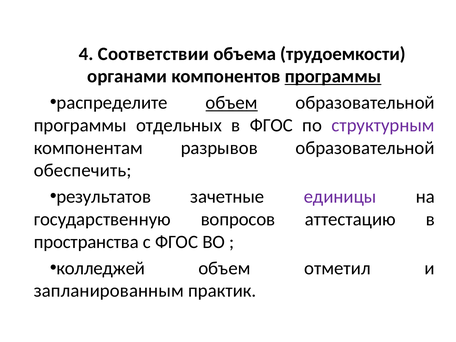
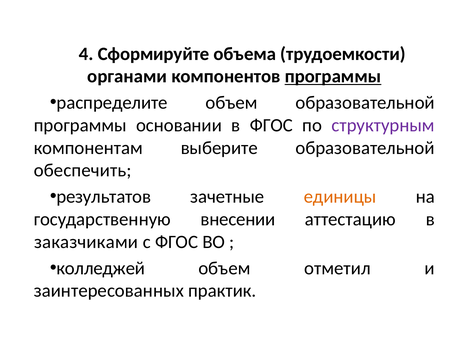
Соответствии: Соответствии -> Сформируйте (154, 54)
объем underline: present -> none (232, 103)
отдельных: отдельных -> основании (179, 125)
разрывов: разрывов -> выберите (219, 148)
единицы colour: purple -> orange (340, 197)
вопросов: вопросов -> внесении (238, 219)
пространства: пространства -> заказчиками (86, 242)
запланированным: запланированным -> заинтересованных (109, 291)
